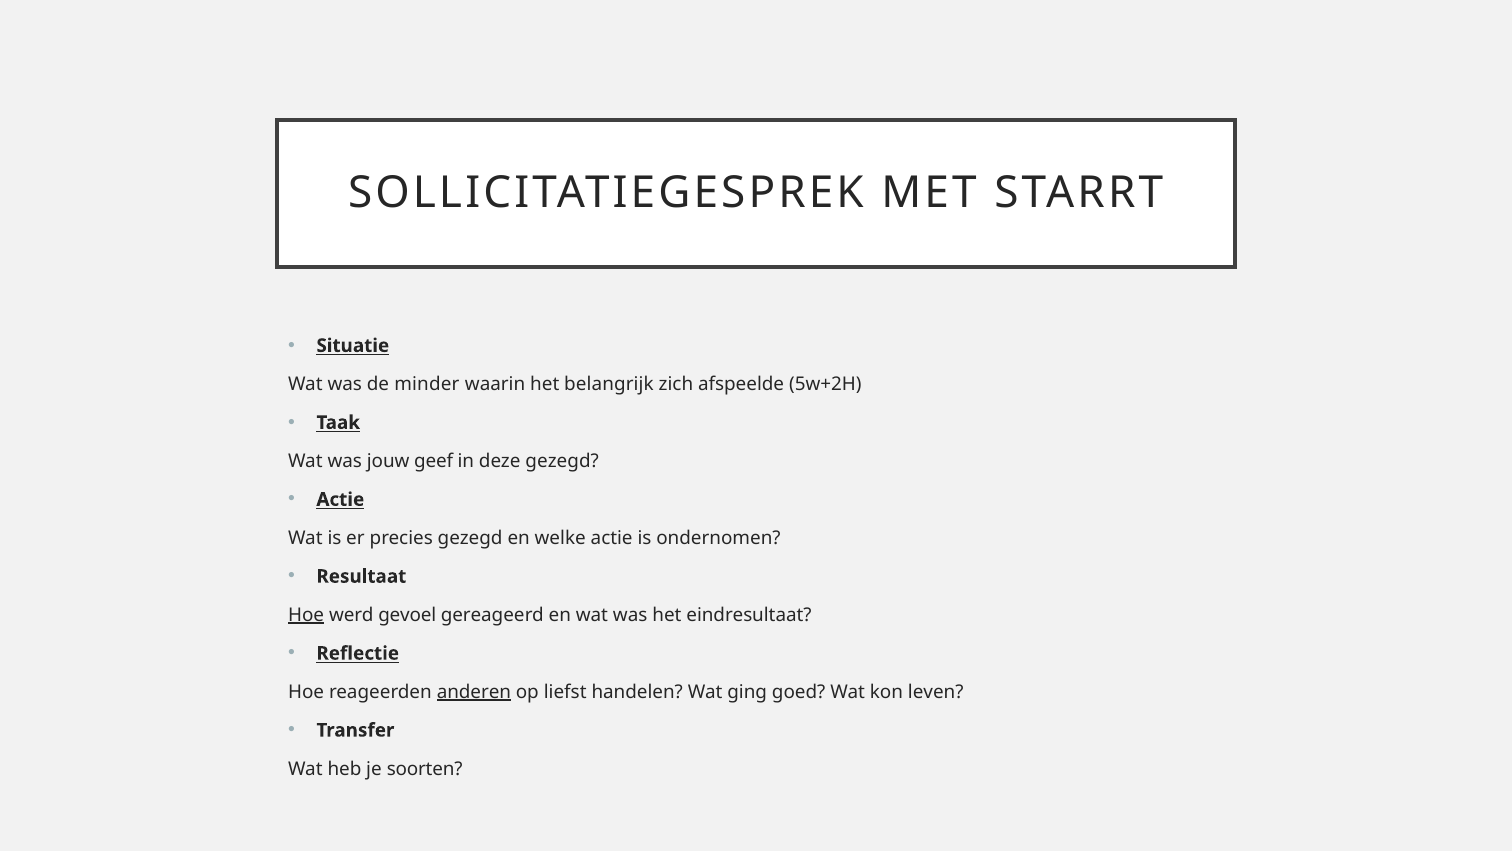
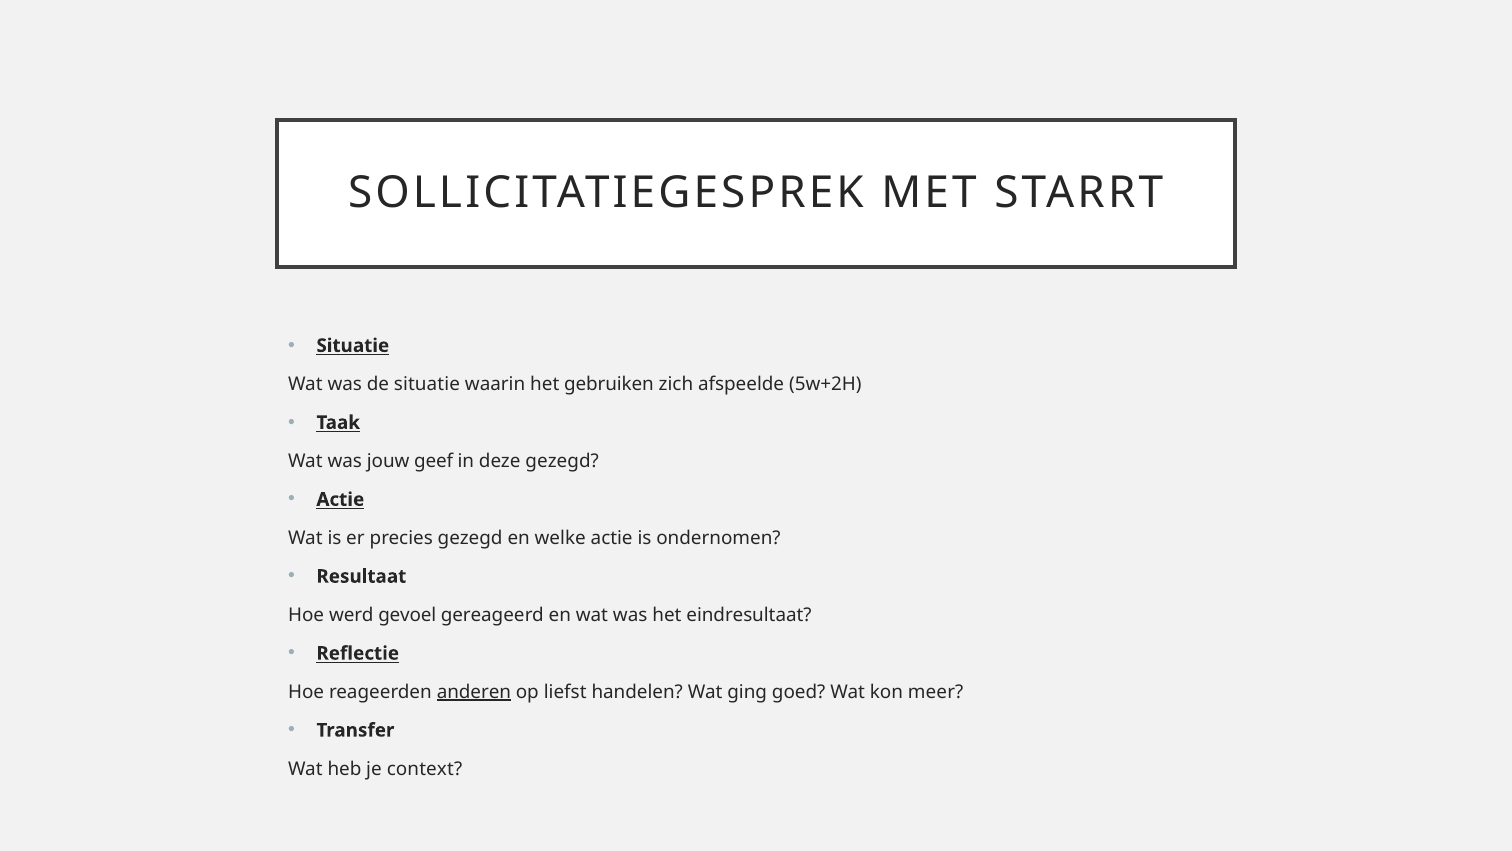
de minder: minder -> situatie (427, 384)
belangrijk: belangrijk -> gebruiken (609, 384)
Hoe underline: present -> none (306, 615)
leven: leven -> meer (936, 691)
soorten: soorten -> context (424, 768)
